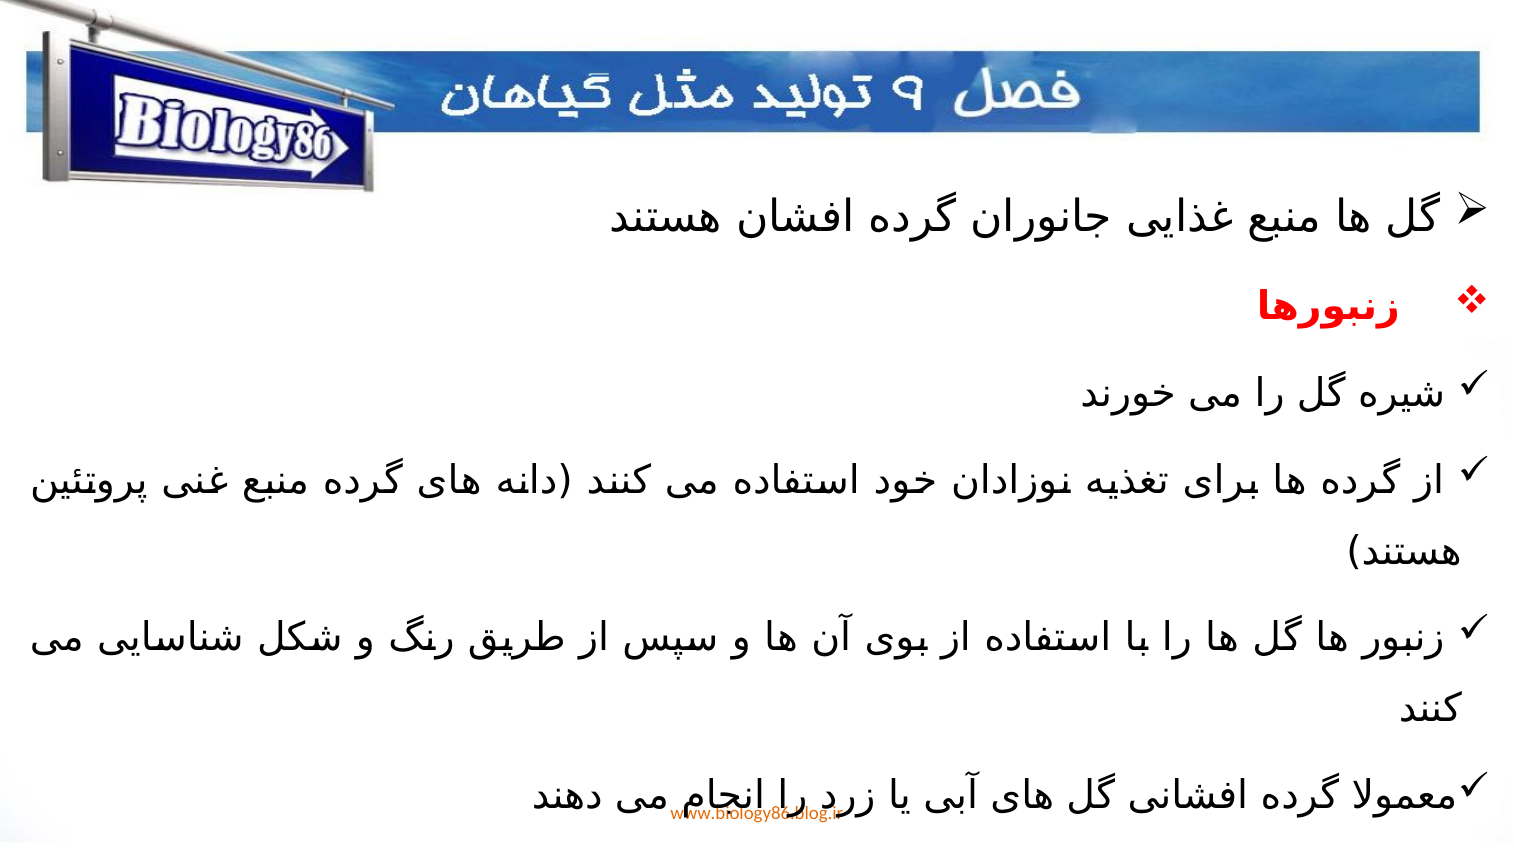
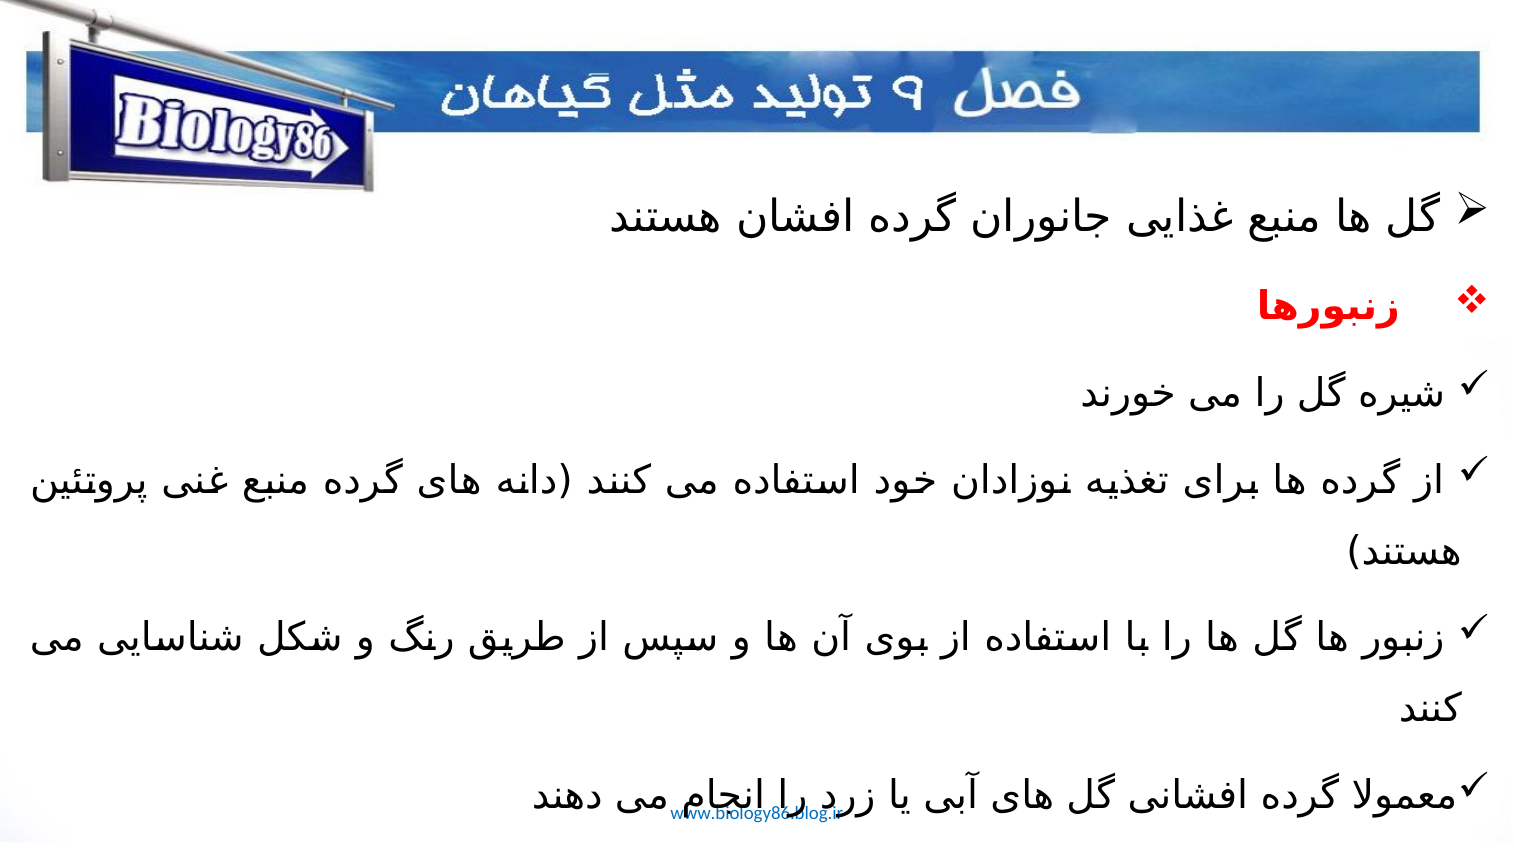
www.biology86.blog.ir colour: orange -> blue (757, 813)
